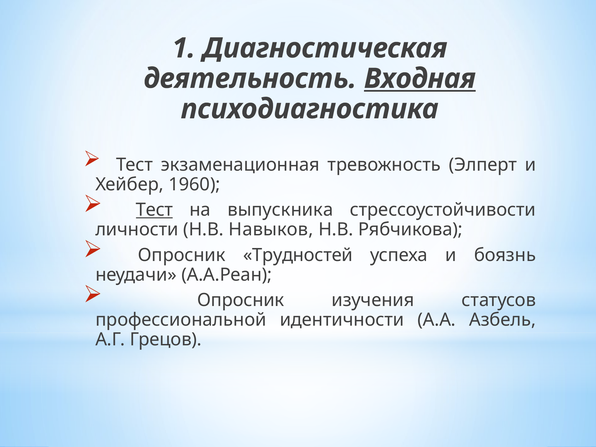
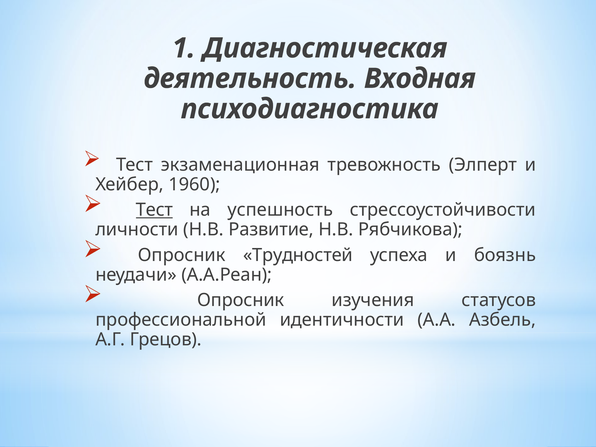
Входная underline: present -> none (420, 79)
выпускника: выпускника -> успешность (280, 210)
Навыков: Навыков -> Развитие (271, 230)
